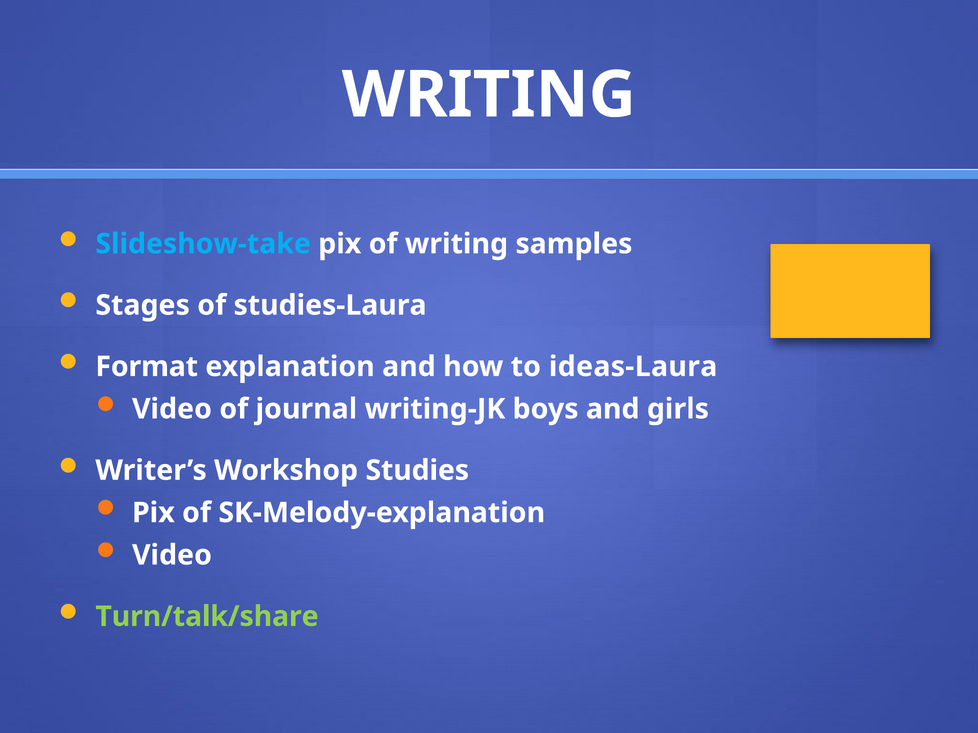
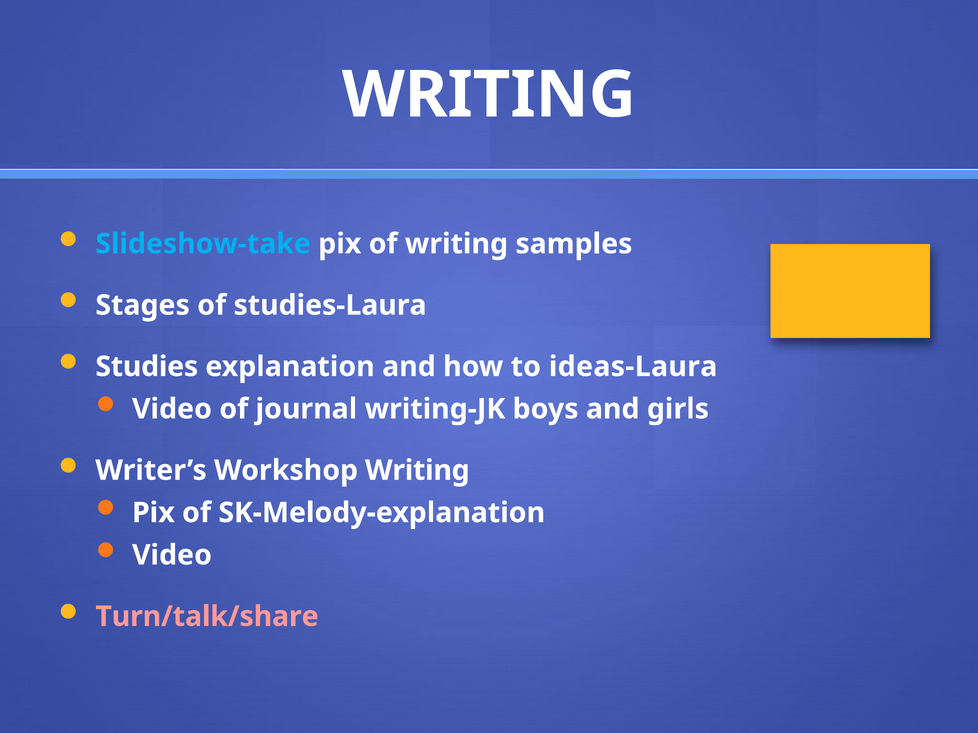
Format: Format -> Studies (147, 367)
Workshop Studies: Studies -> Writing (417, 471)
Turn/talk/share colour: light green -> pink (207, 617)
